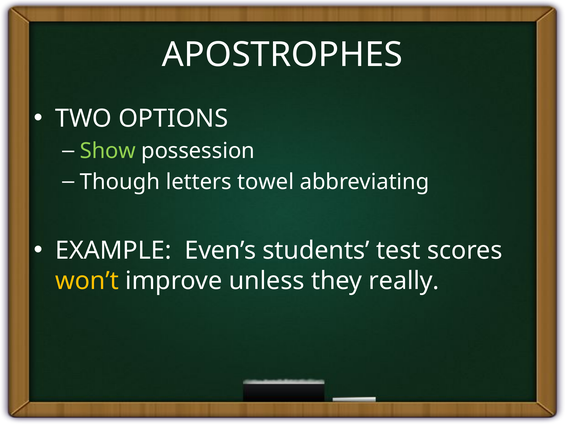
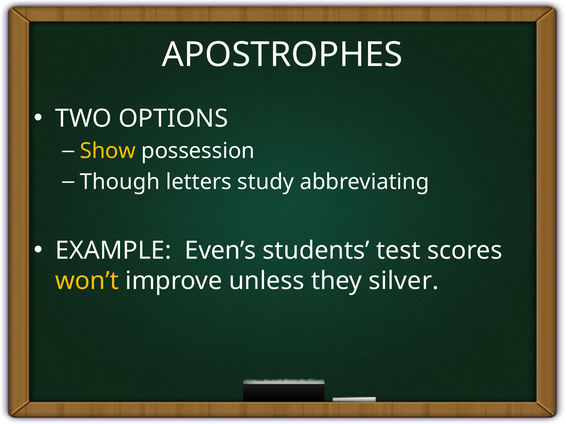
Show colour: light green -> yellow (108, 151)
towel: towel -> study (266, 182)
really: really -> silver (404, 281)
